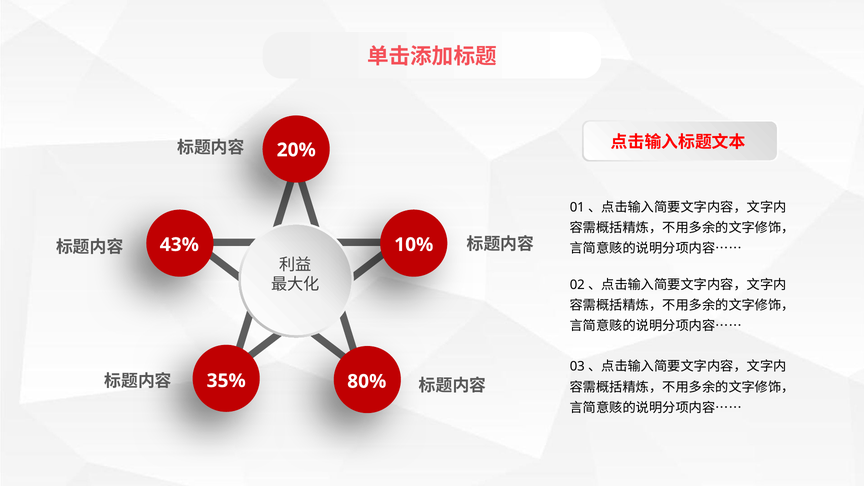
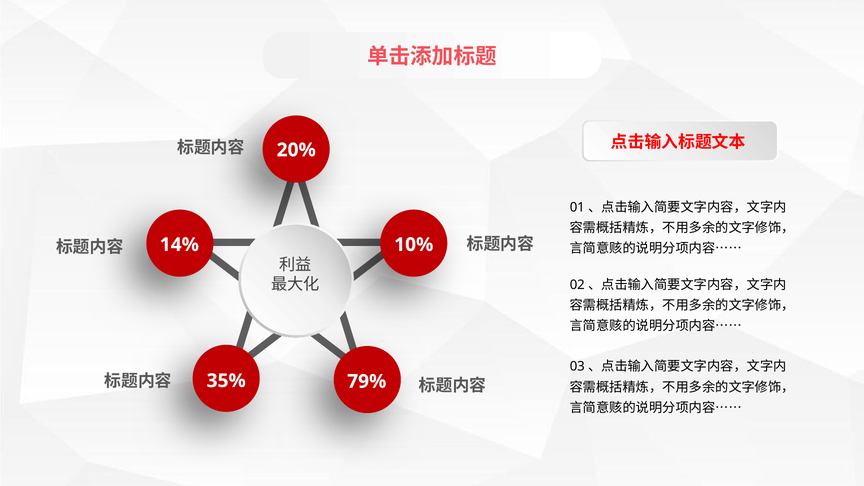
43%: 43% -> 14% (179, 245)
80%: 80% -> 79% (367, 381)
